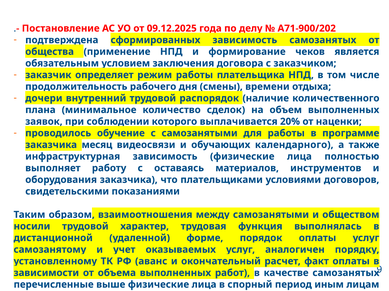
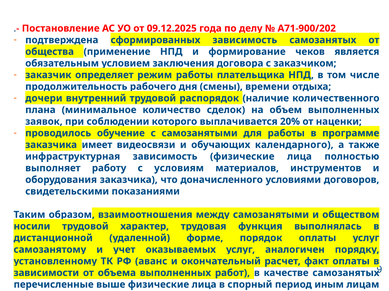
месяц: месяц -> имеет (97, 145)
оставаясь: оставаясь -> условиям (179, 168)
плательщиками: плательщиками -> доначисленного (222, 180)
